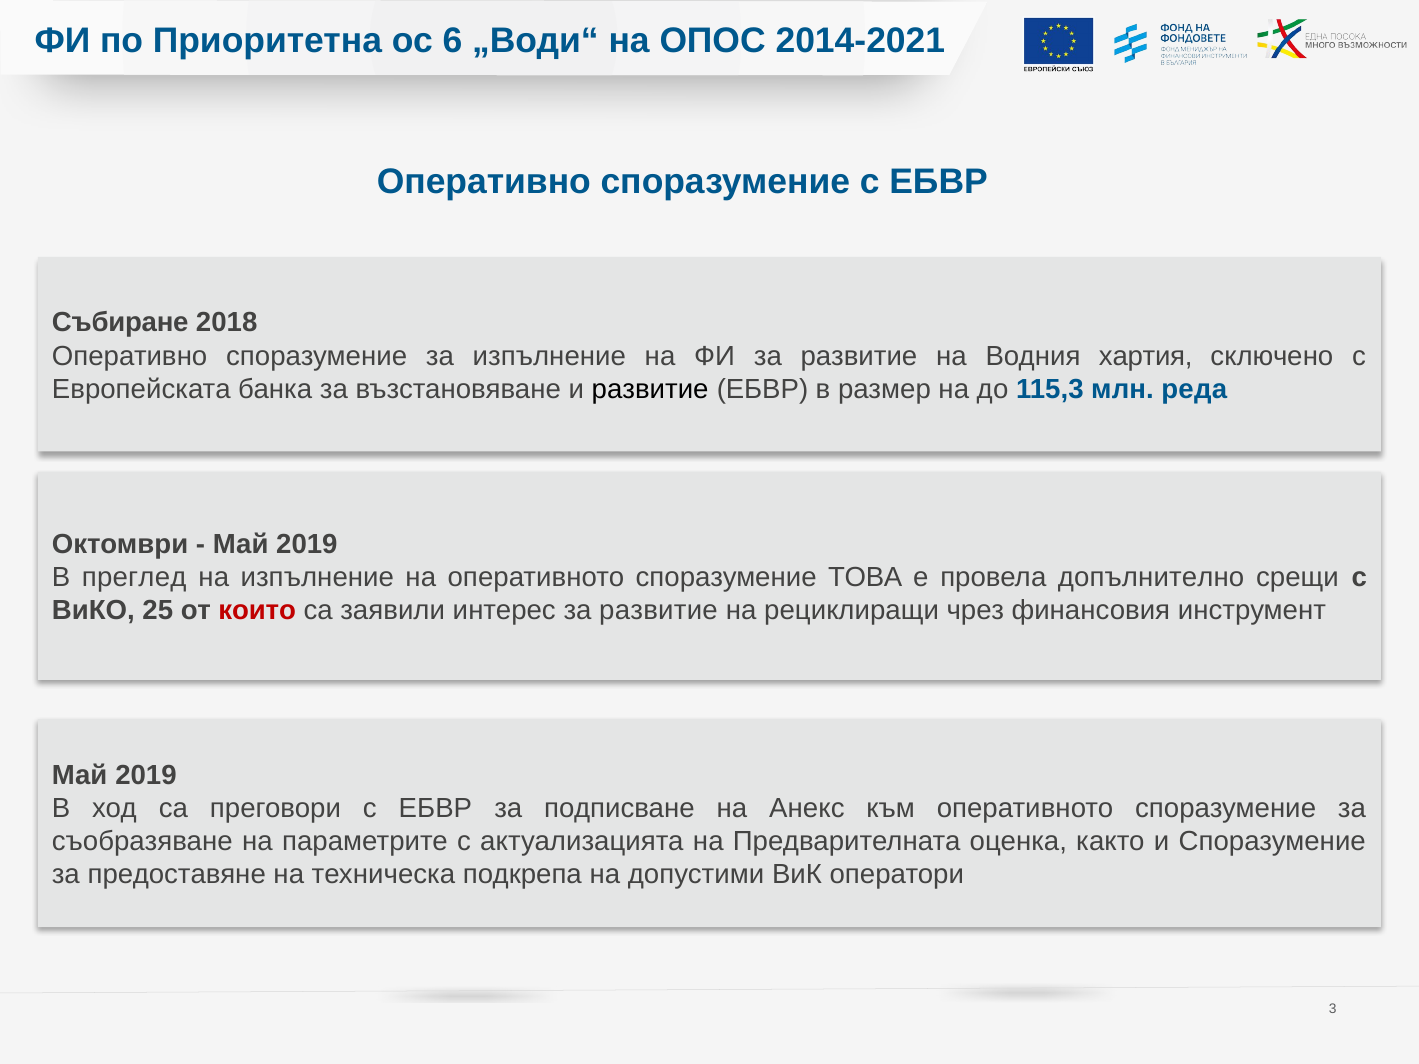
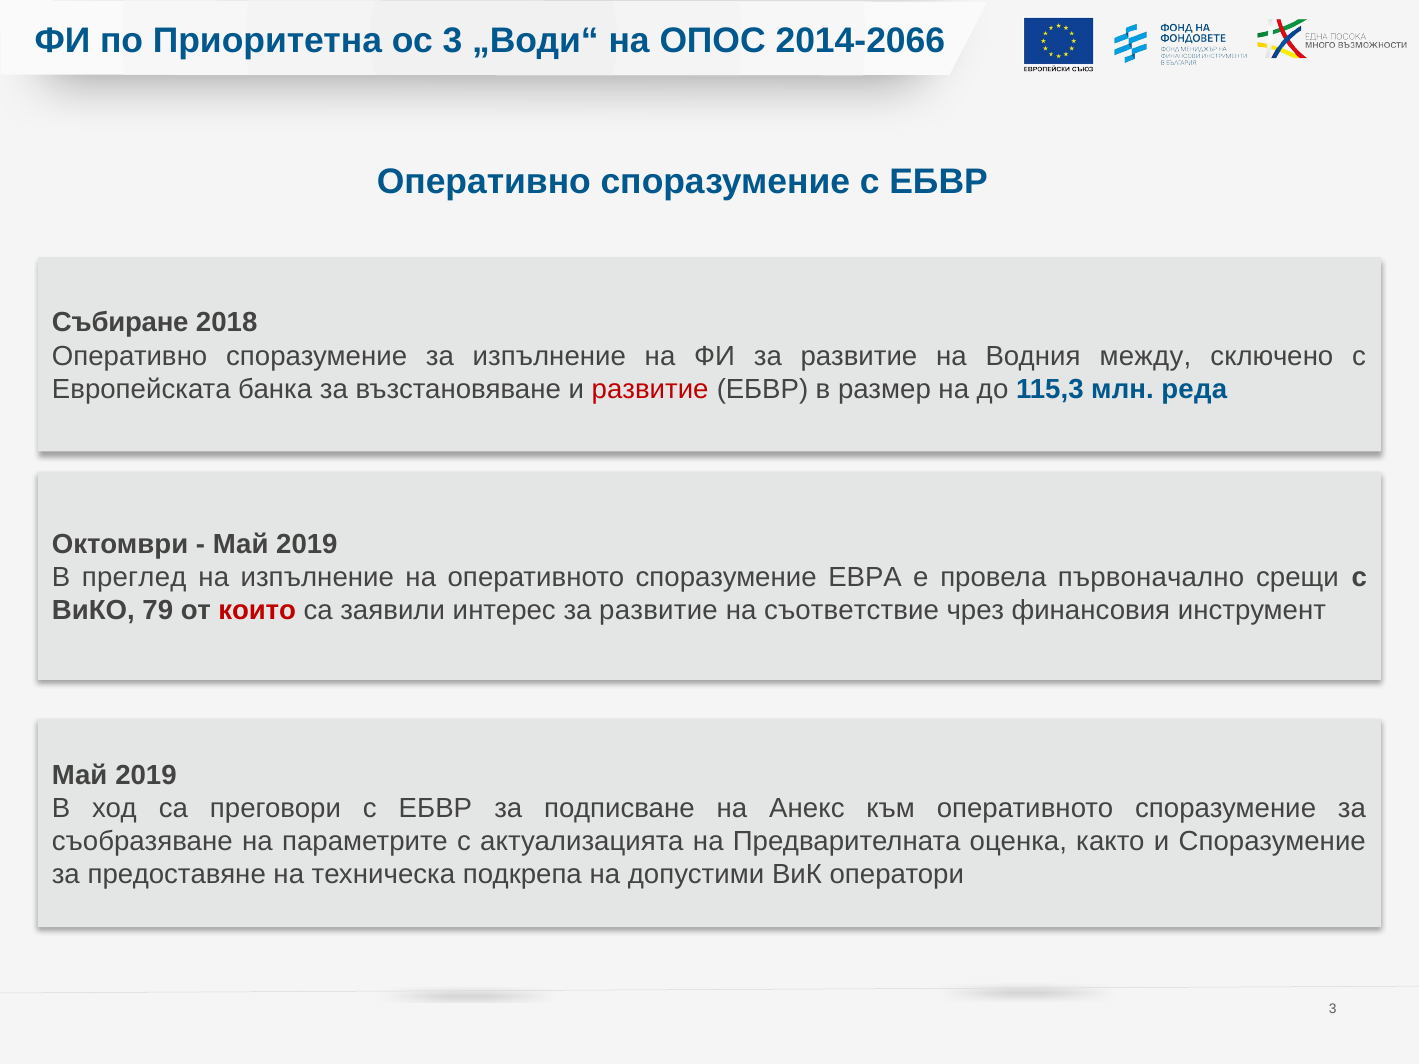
ос 6: 6 -> 3 (452, 41)
2014-2021: 2014-2021 -> 2014-2066 (860, 41)
хартия: хартия -> между (1145, 356)
развитие colour: black -> red (650, 389)
ТОВА: ТОВА -> ЕВРА (865, 578)
допълнително: допълнително -> първоначално (1151, 578)
25: 25 -> 79 (158, 611)
рециклиращи: рециклиращи -> съответствие (852, 611)
